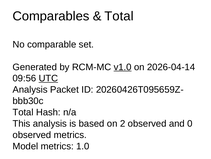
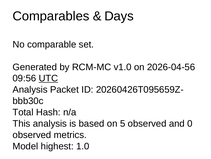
Total: Total -> Days (119, 16)
v1.0 underline: present -> none (123, 67)
2026-04-14: 2026-04-14 -> 2026-04-56 (171, 67)
2: 2 -> 5 (123, 123)
Model metrics: metrics -> highest (57, 146)
